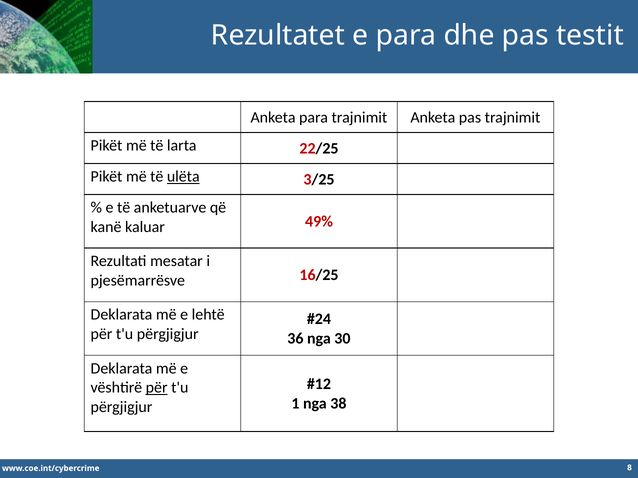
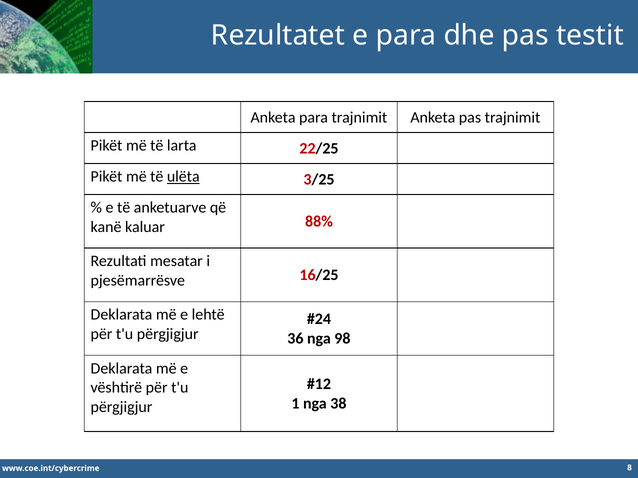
49%: 49% -> 88% (319, 222)
30: 30 -> 98 (342, 339)
për underline: present -> none (157, 388)
